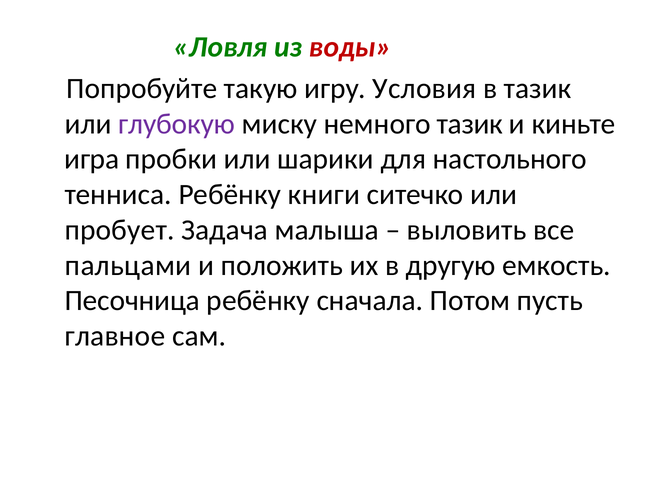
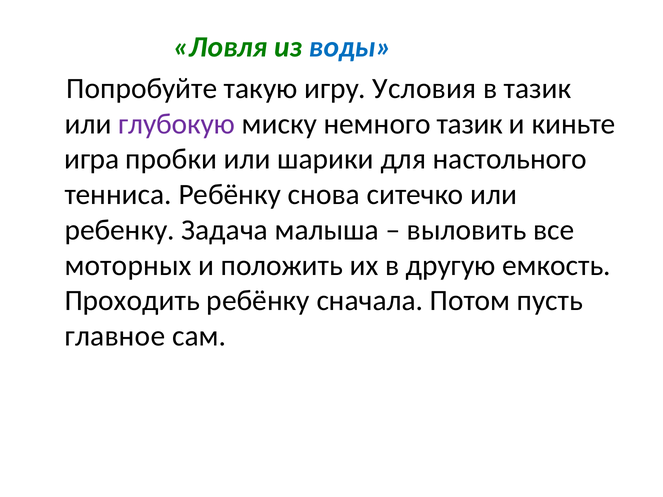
воды colour: red -> blue (350, 47)
книги: книги -> снова (324, 195)
пробует: пробует -> ребенку (120, 230)
пальцами: пальцами -> моторных (128, 265)
Песочница: Песочница -> Проходить (132, 301)
